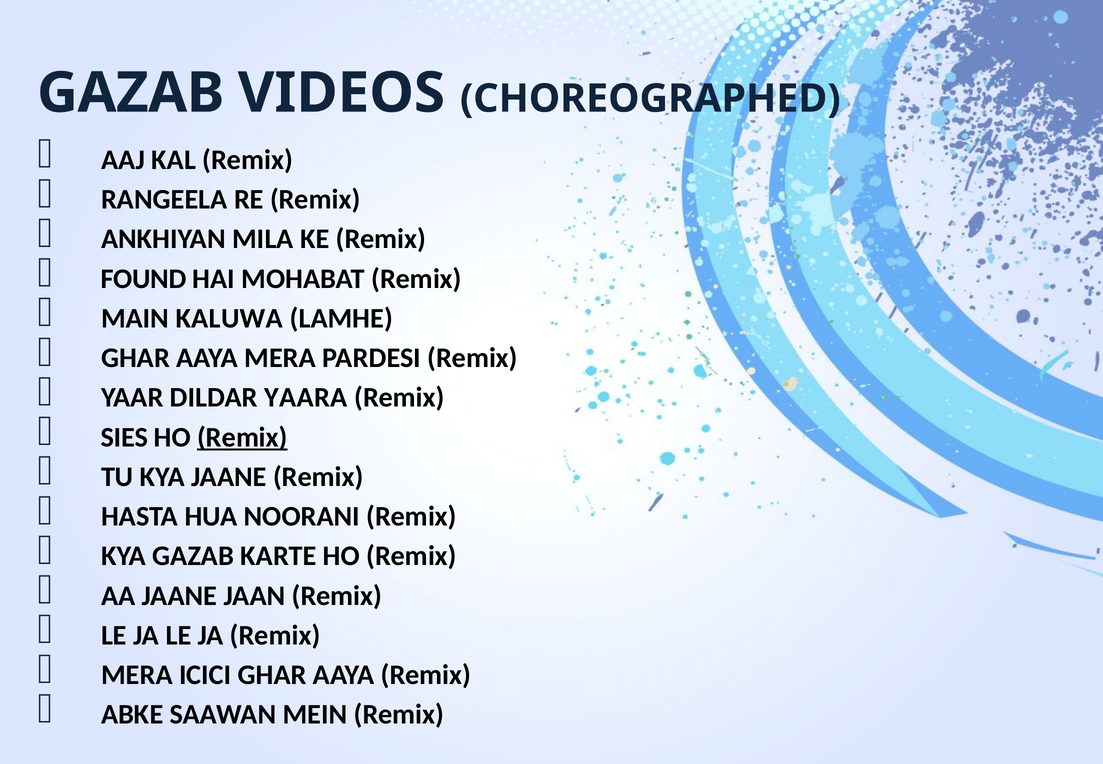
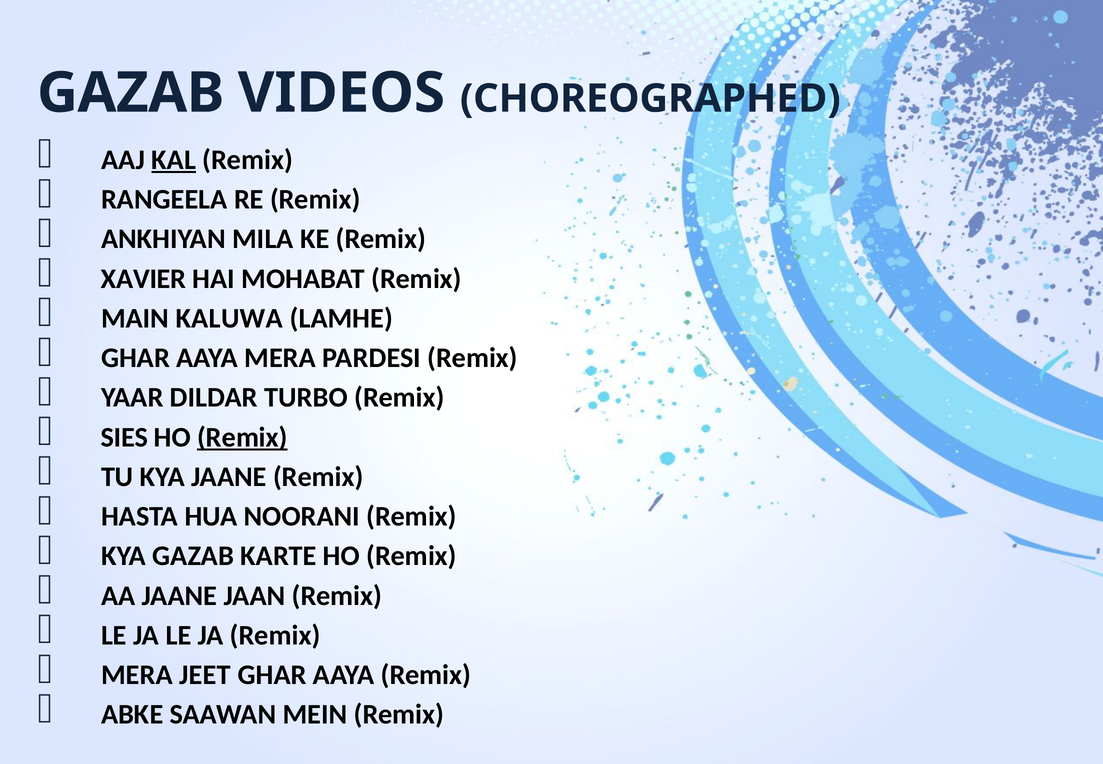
KAL underline: none -> present (174, 160)
FOUND: FOUND -> XAVIER (144, 279)
YAARA: YAARA -> TURBO (306, 397)
ICICI: ICICI -> JEET (205, 675)
